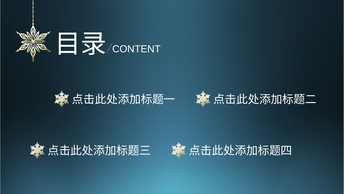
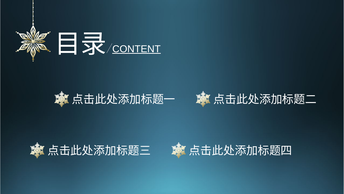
CONTENT underline: none -> present (136, 49)
